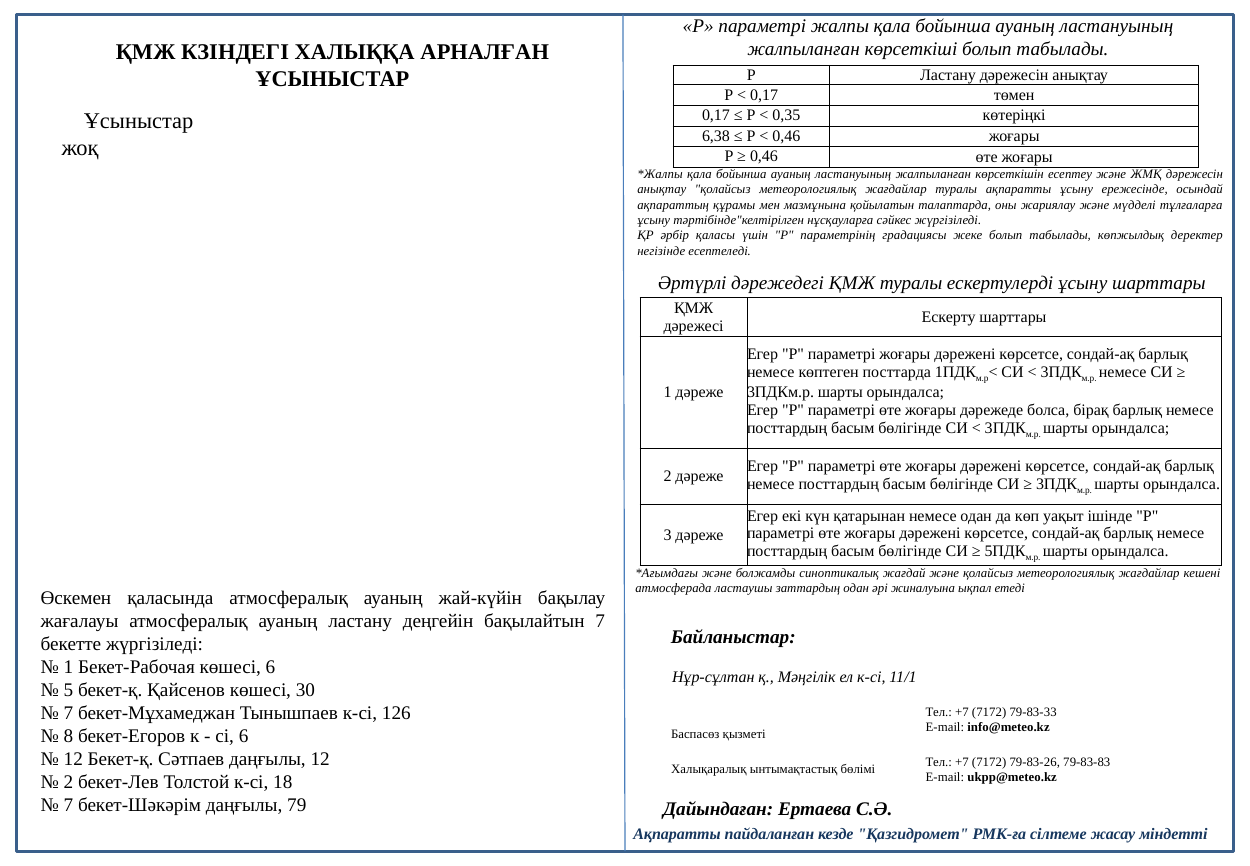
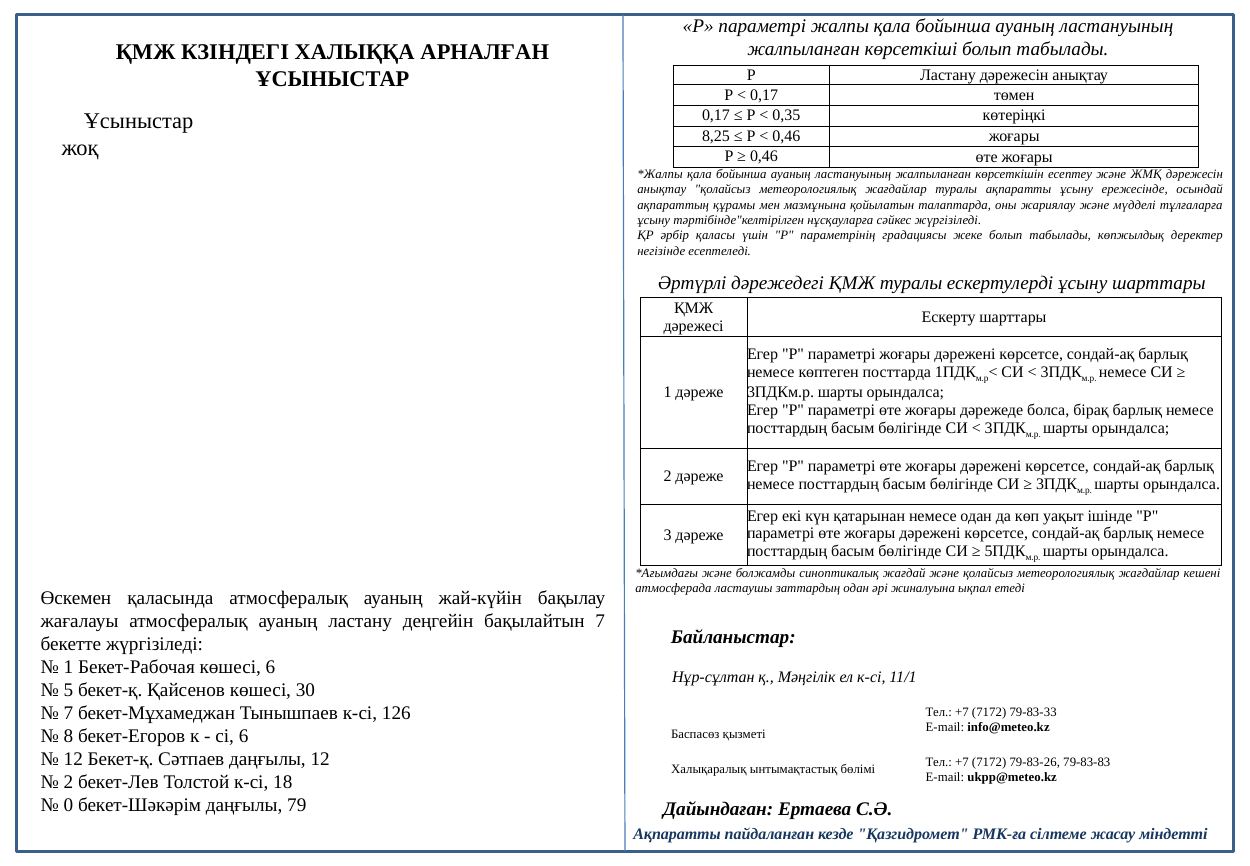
6,38: 6,38 -> 8,25 (716, 136)
7: 7 -> 0 (69, 805)
